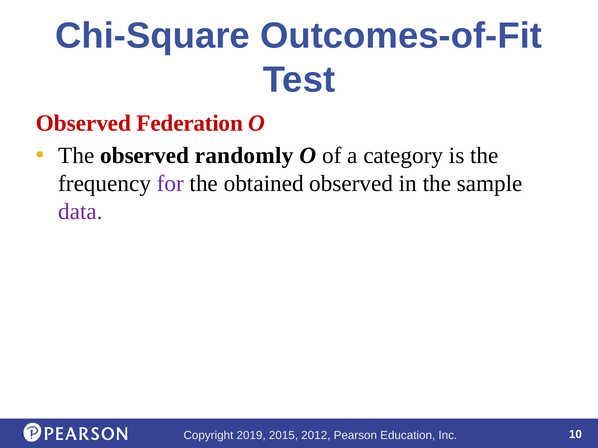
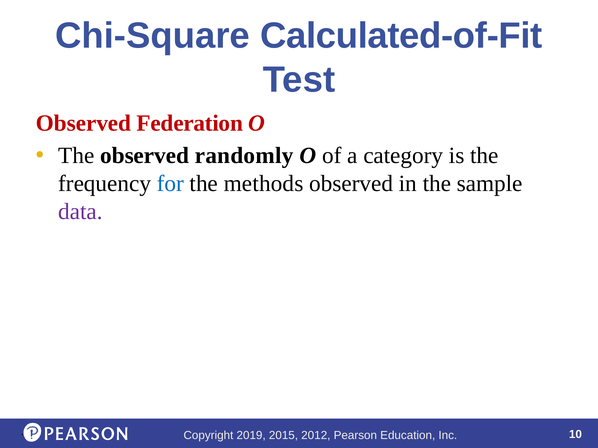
Outcomes-of-Fit: Outcomes-of-Fit -> Calculated-of-Fit (401, 36)
for colour: purple -> blue (170, 184)
obtained: obtained -> methods (264, 184)
